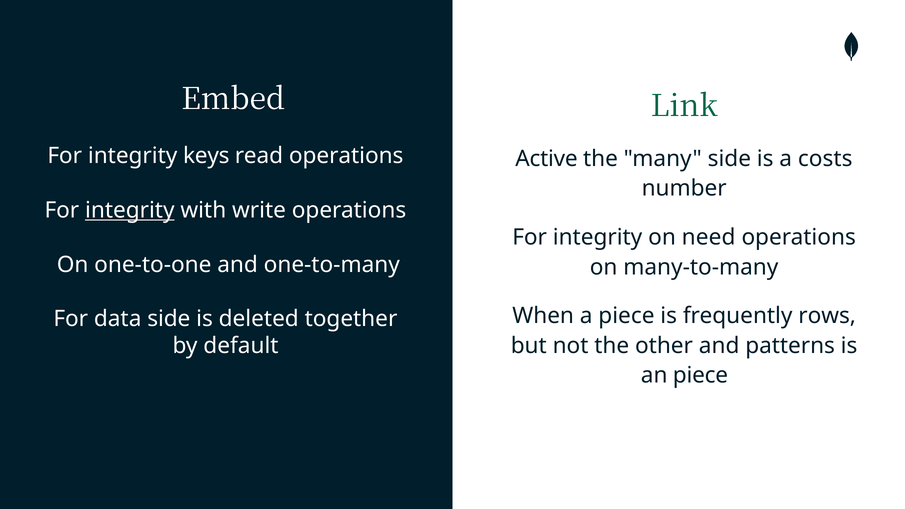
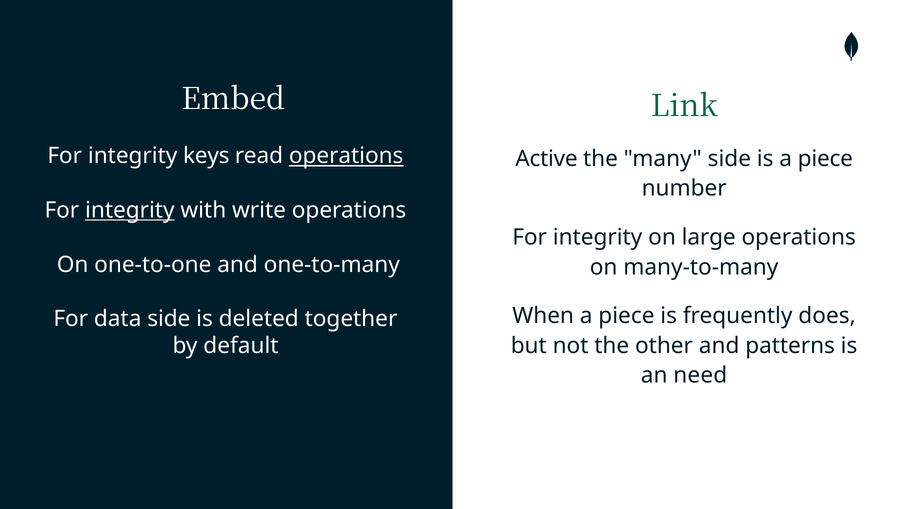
operations underline: none -> present (346, 156)
is a costs: costs -> piece (825, 159)
need: need -> large (709, 237)
rows: rows -> does (827, 316)
an piece: piece -> need (700, 376)
